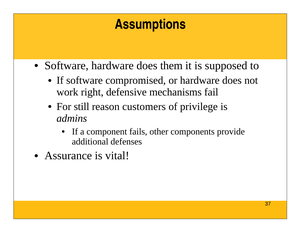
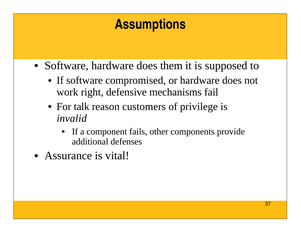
still: still -> talk (82, 106)
admins: admins -> invalid (72, 118)
